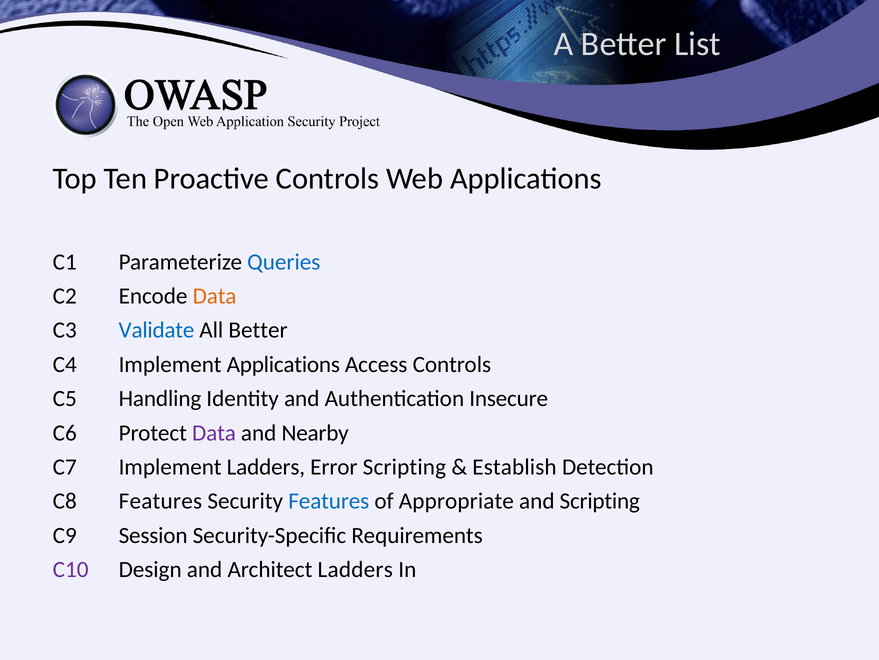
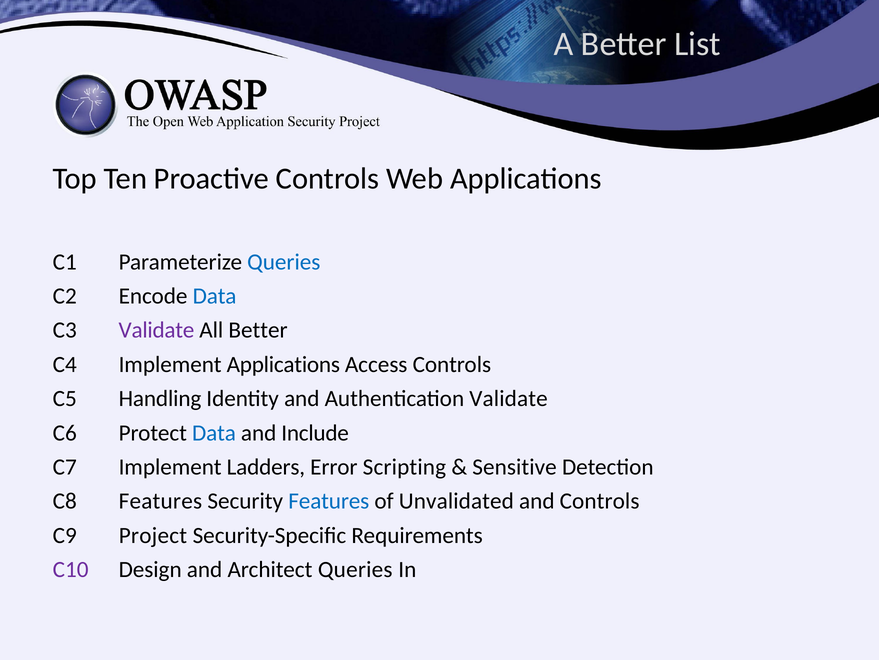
Data colour: orange -> blue (215, 296)
Validate colour: blue -> purple (156, 330)
Authentication Insecure: Insecure -> Validate (508, 398)
Data colour: purple -> blue (214, 432)
Nearby: Nearby -> Include (315, 432)
Establish: Establish -> Sensitive (515, 467)
Appropriate: Appropriate -> Unvalidated (456, 501)
and Scripting: Scripting -> Controls (600, 501)
Session: Session -> Project (153, 535)
Architect Ladders: Ladders -> Queries (355, 569)
